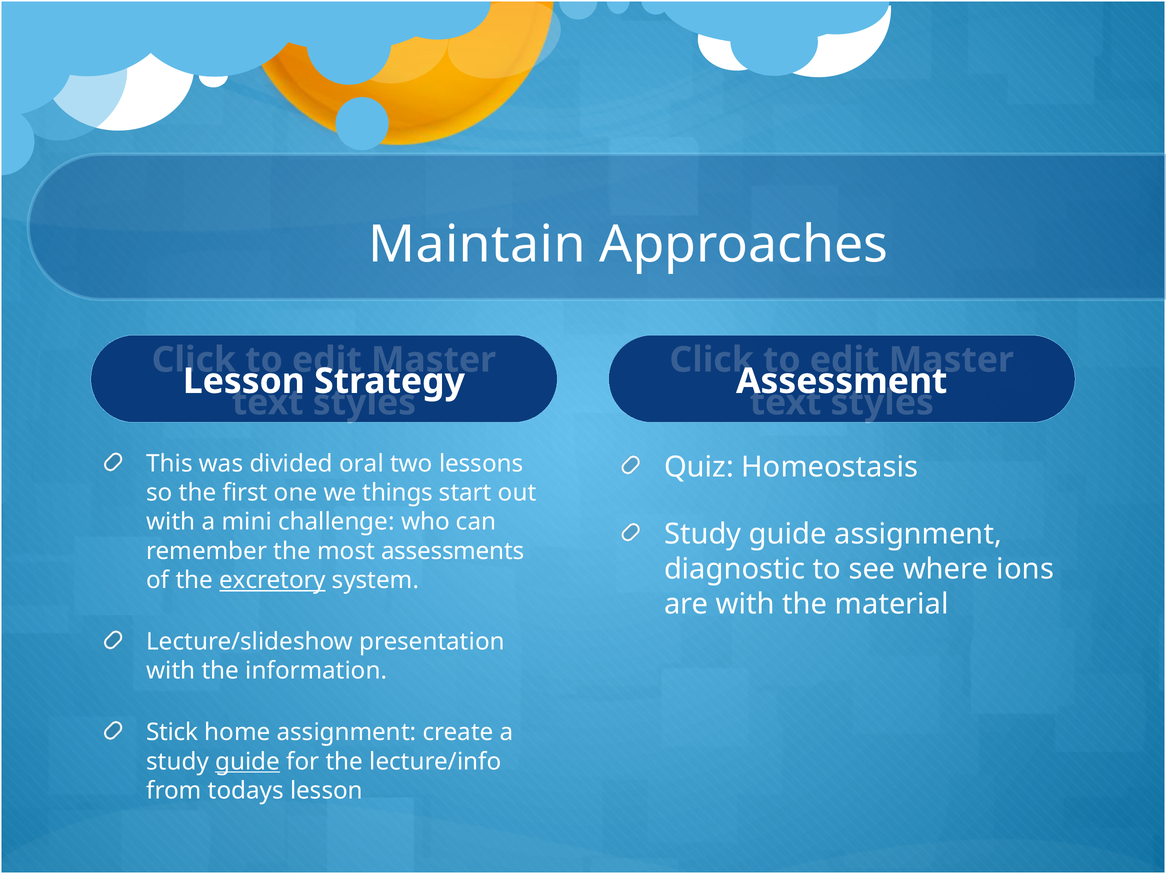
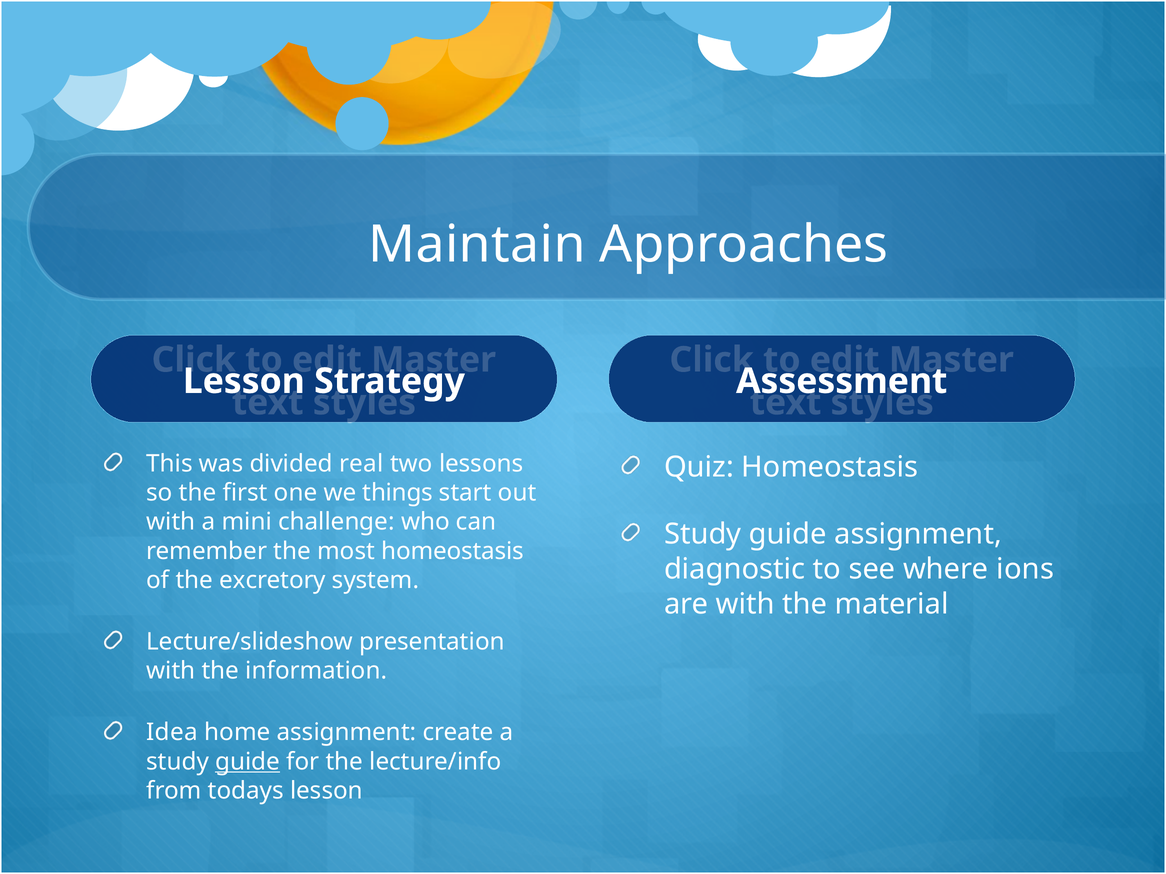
oral: oral -> real (361, 464)
most assessments: assessments -> homeostasis (453, 551)
excretory underline: present -> none (273, 581)
Stick: Stick -> Idea (172, 733)
